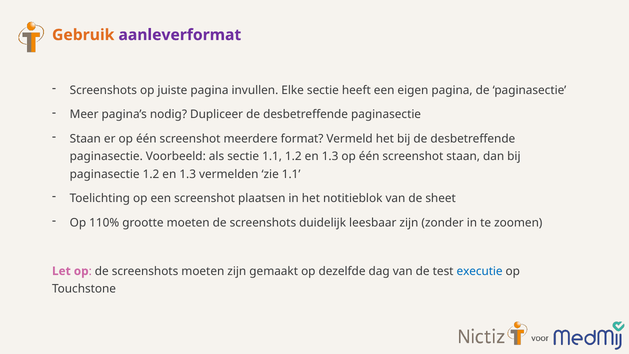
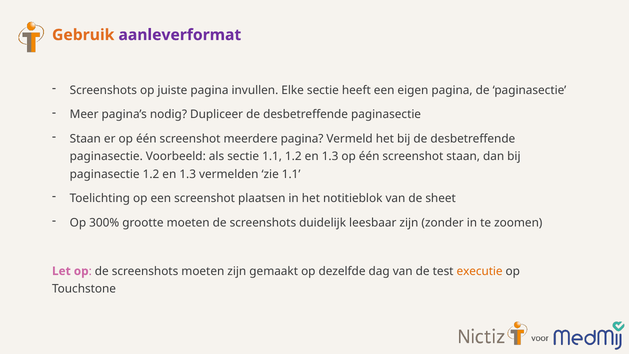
meerdere format: format -> pagina (302, 139)
110%: 110% -> 300% (104, 223)
executie colour: blue -> orange (480, 271)
